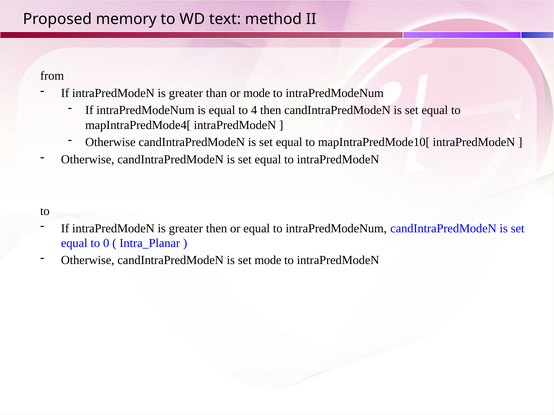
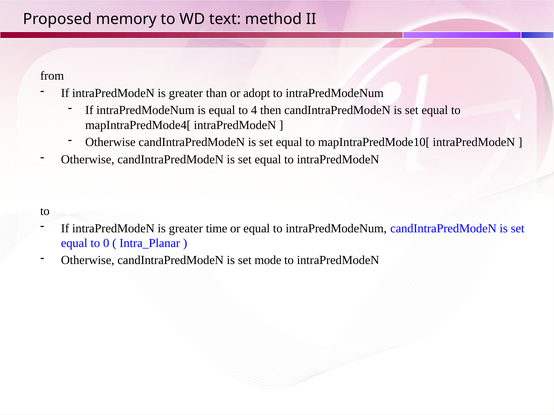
or mode: mode -> adopt (257, 93)
greater then: then -> time (217, 229)
